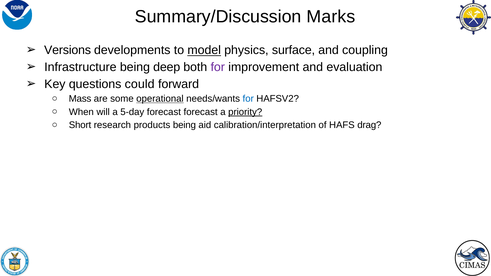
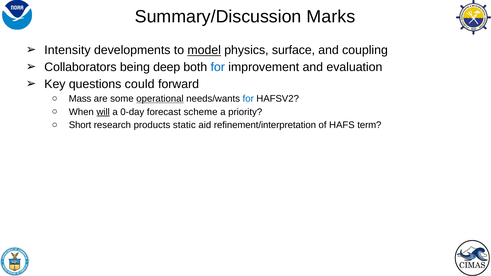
Versions: Versions -> Intensity (67, 50)
Infrastructure: Infrastructure -> Collaborators (80, 67)
for colour: purple -> blue (218, 67)
will underline: none -> present (103, 112)
5-day: 5-day -> 0-day (132, 112)
forecast forecast: forecast -> scheme (201, 112)
priority underline: present -> none (245, 112)
products being: being -> static (184, 125)
calibration/interpretation: calibration/interpretation -> refinement/interpretation (265, 125)
drag: drag -> term (369, 125)
